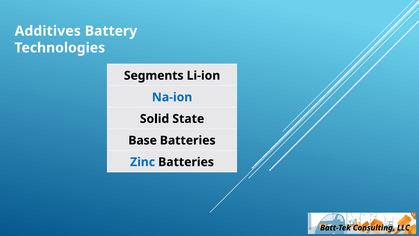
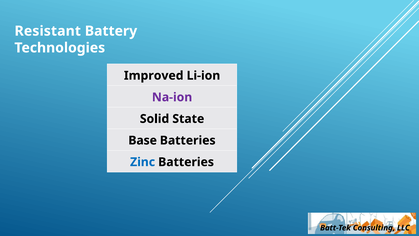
Additives: Additives -> Resistant (48, 31)
Segments: Segments -> Improved (154, 76)
Na-ion colour: blue -> purple (172, 97)
